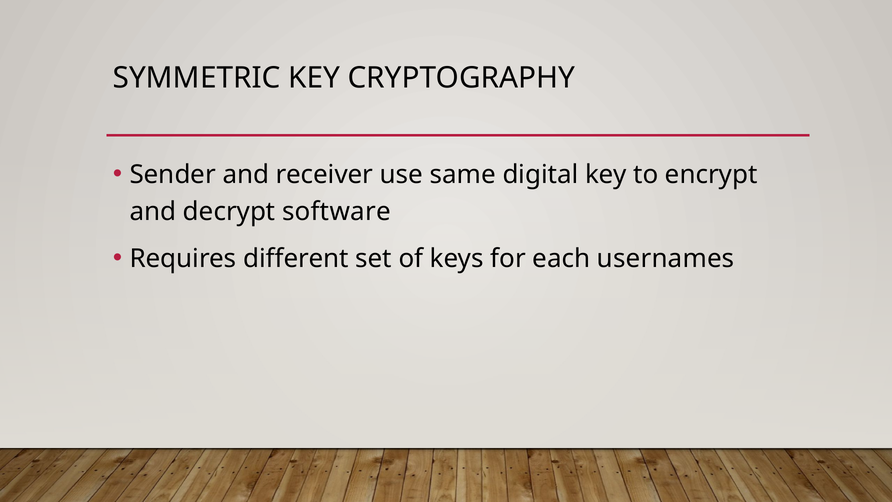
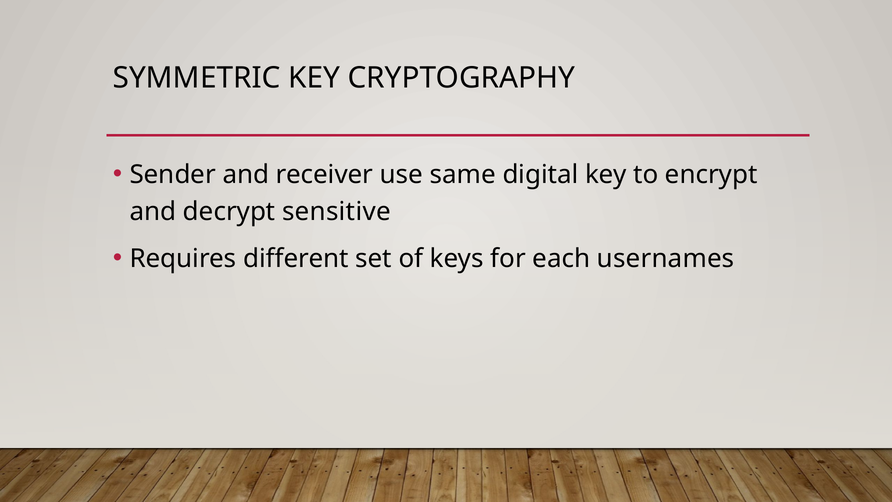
software: software -> sensitive (336, 212)
